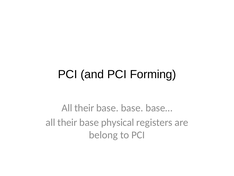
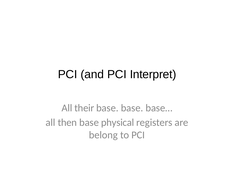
Forming: Forming -> Interpret (153, 74)
their: their -> then (67, 122)
